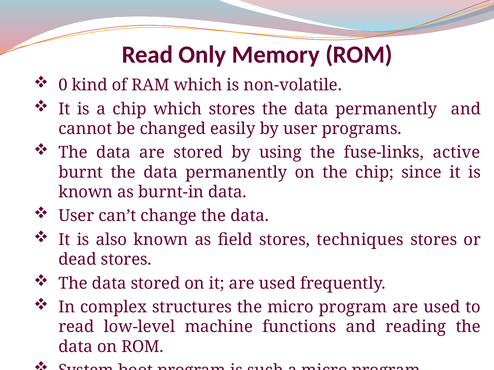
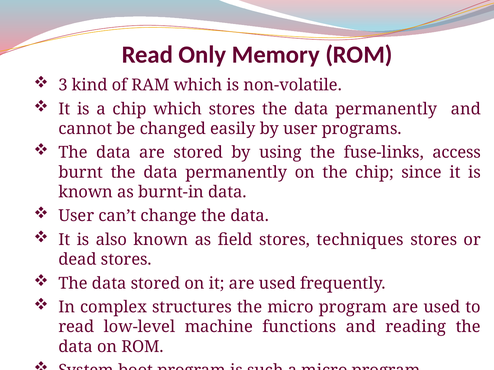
0: 0 -> 3 (63, 85)
active: active -> access (457, 153)
